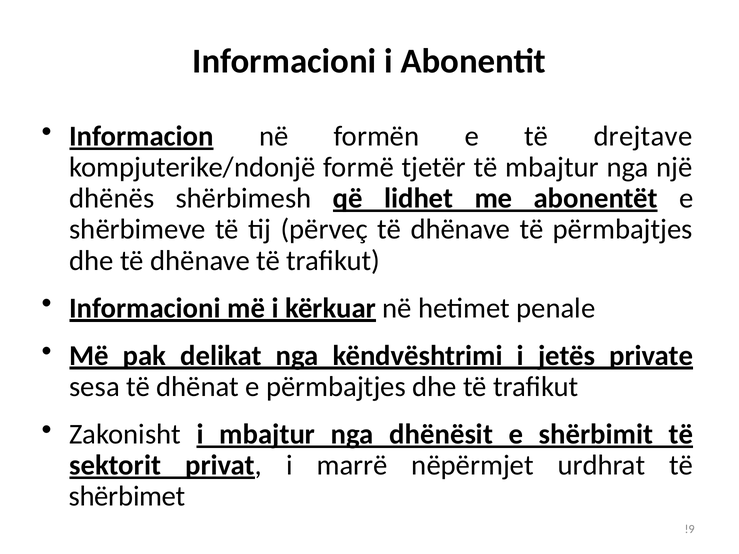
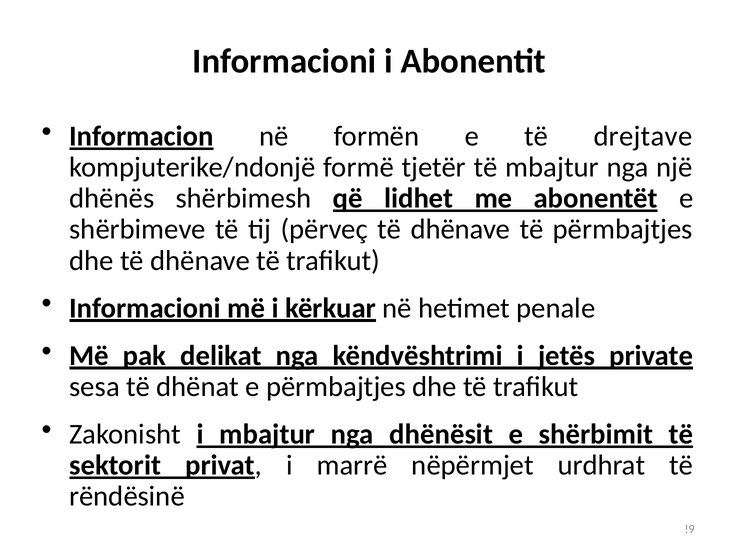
shërbimet: shërbimet -> rëndësinë (127, 497)
